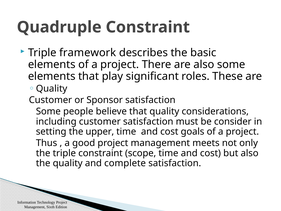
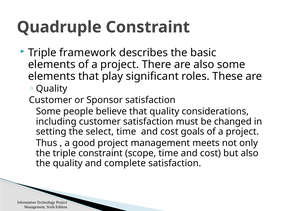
consider: consider -> changed (233, 121)
upper: upper -> select (100, 131)
